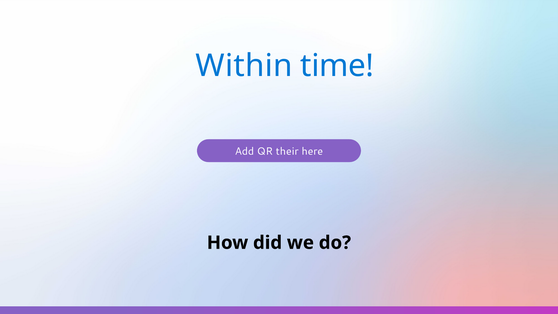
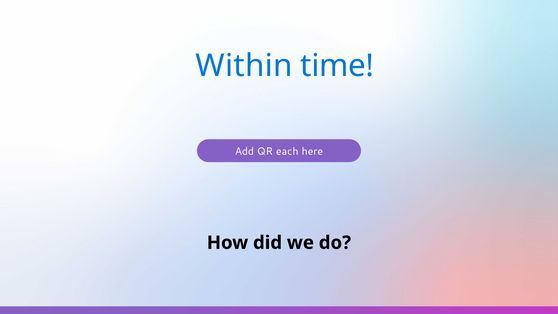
their: their -> each (287, 151)
